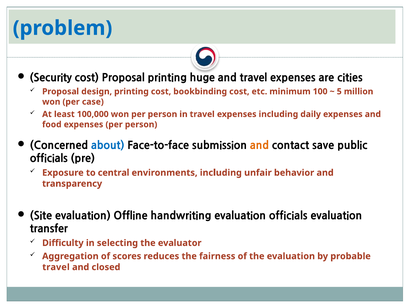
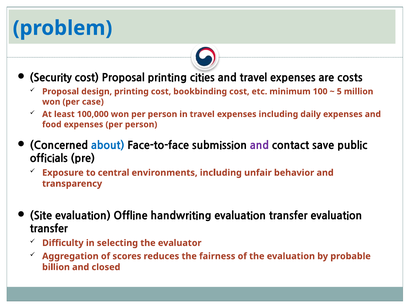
huge: huge -> cities (202, 78)
cities: cities -> costs (350, 78)
and colour: orange -> purple (259, 145)
handwriting evaluation officials: officials -> transfer (288, 215)
travel: travel -> billion (56, 267)
